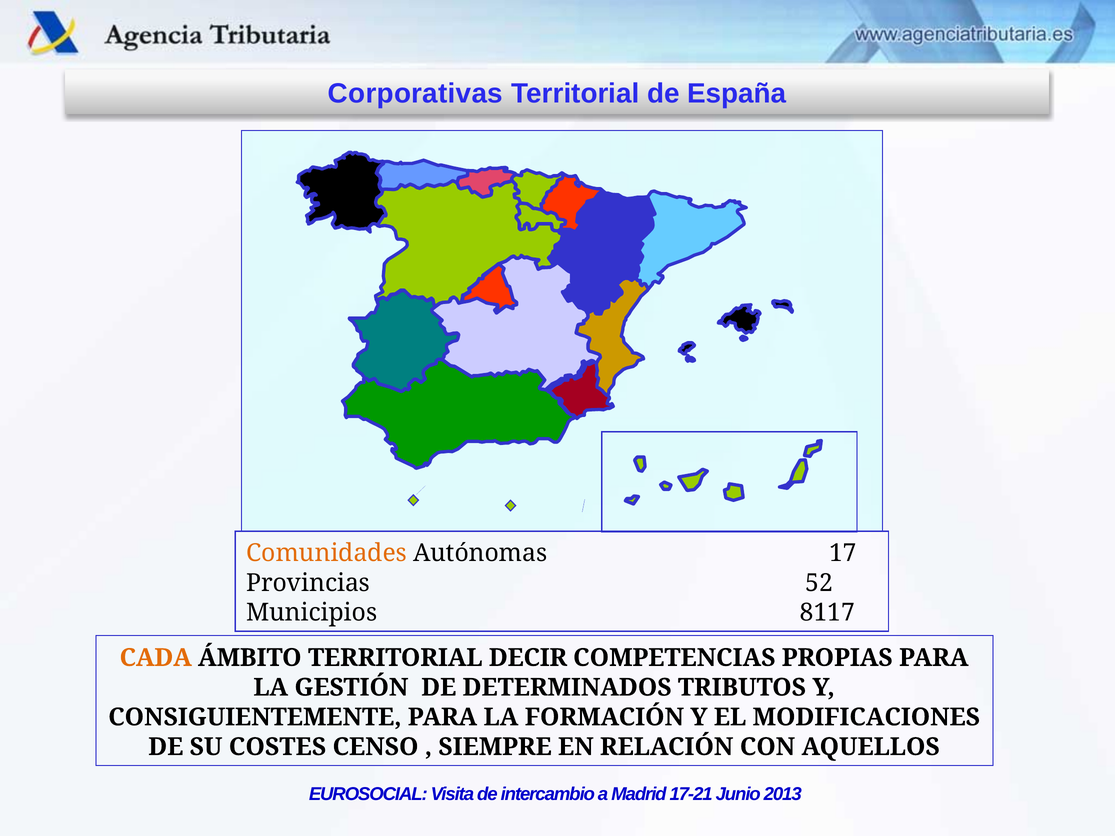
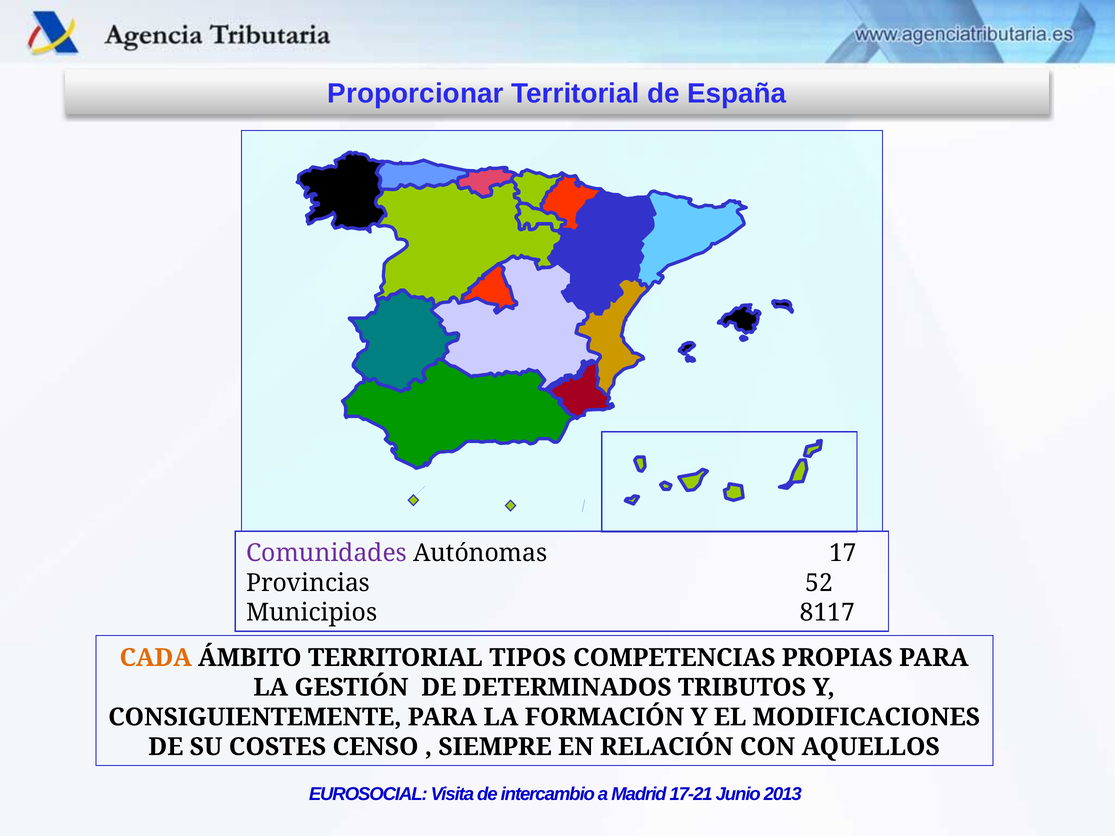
Corporativas: Corporativas -> Proporcionar (416, 94)
Comunidades colour: orange -> purple (327, 553)
DECIR: DECIR -> TIPOS (528, 658)
